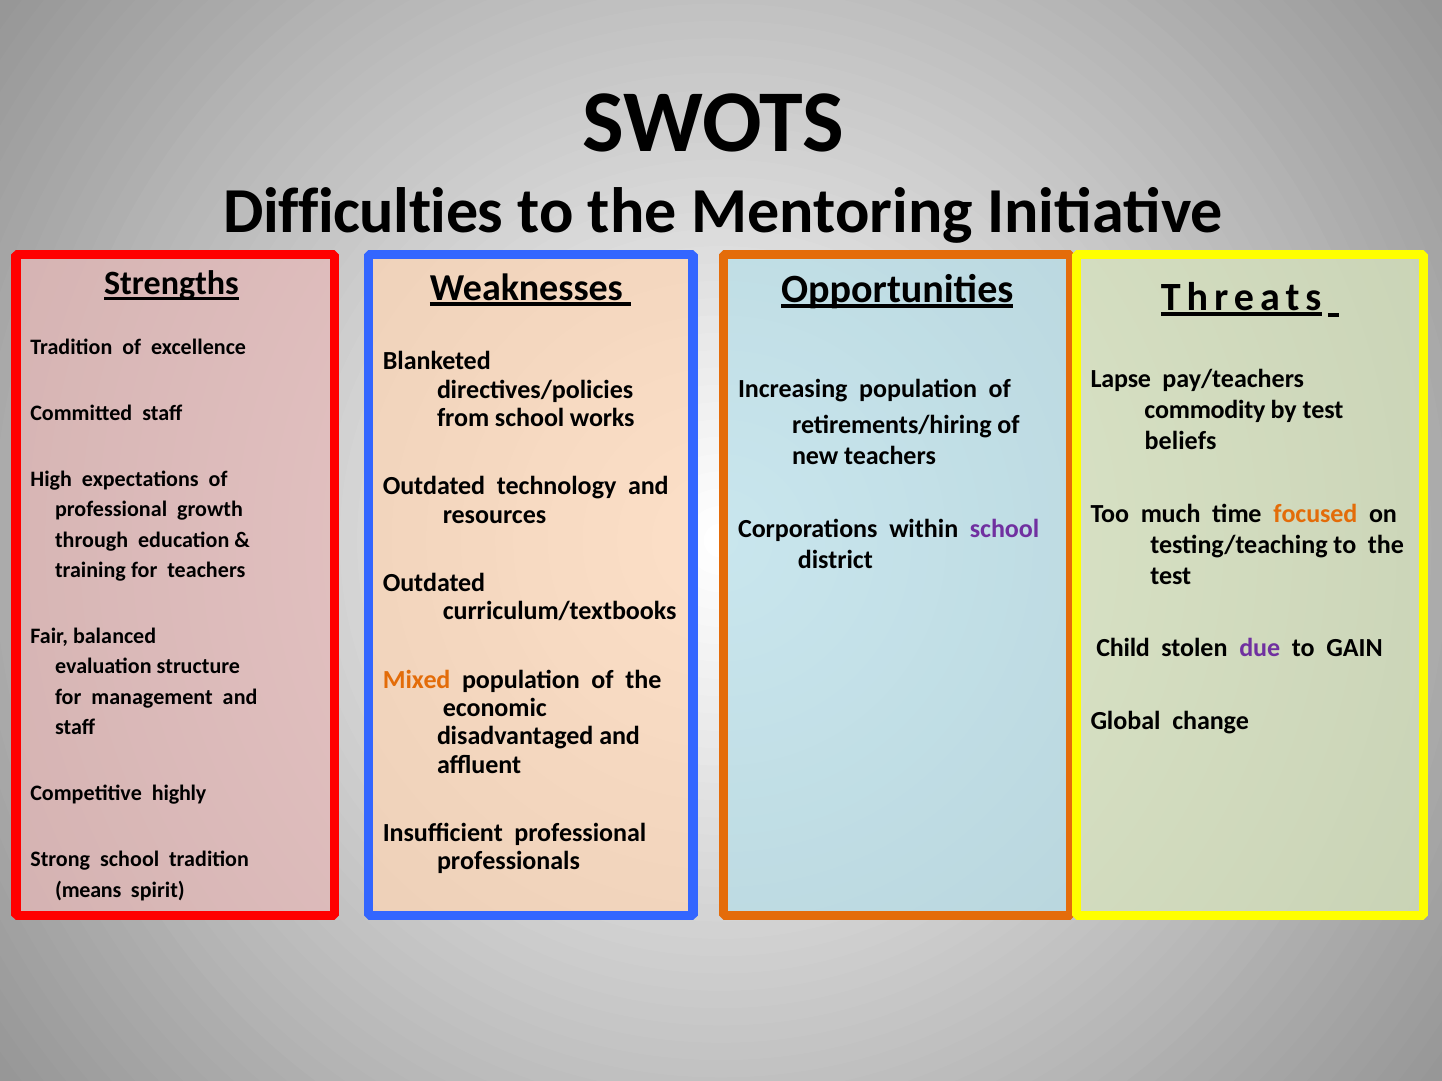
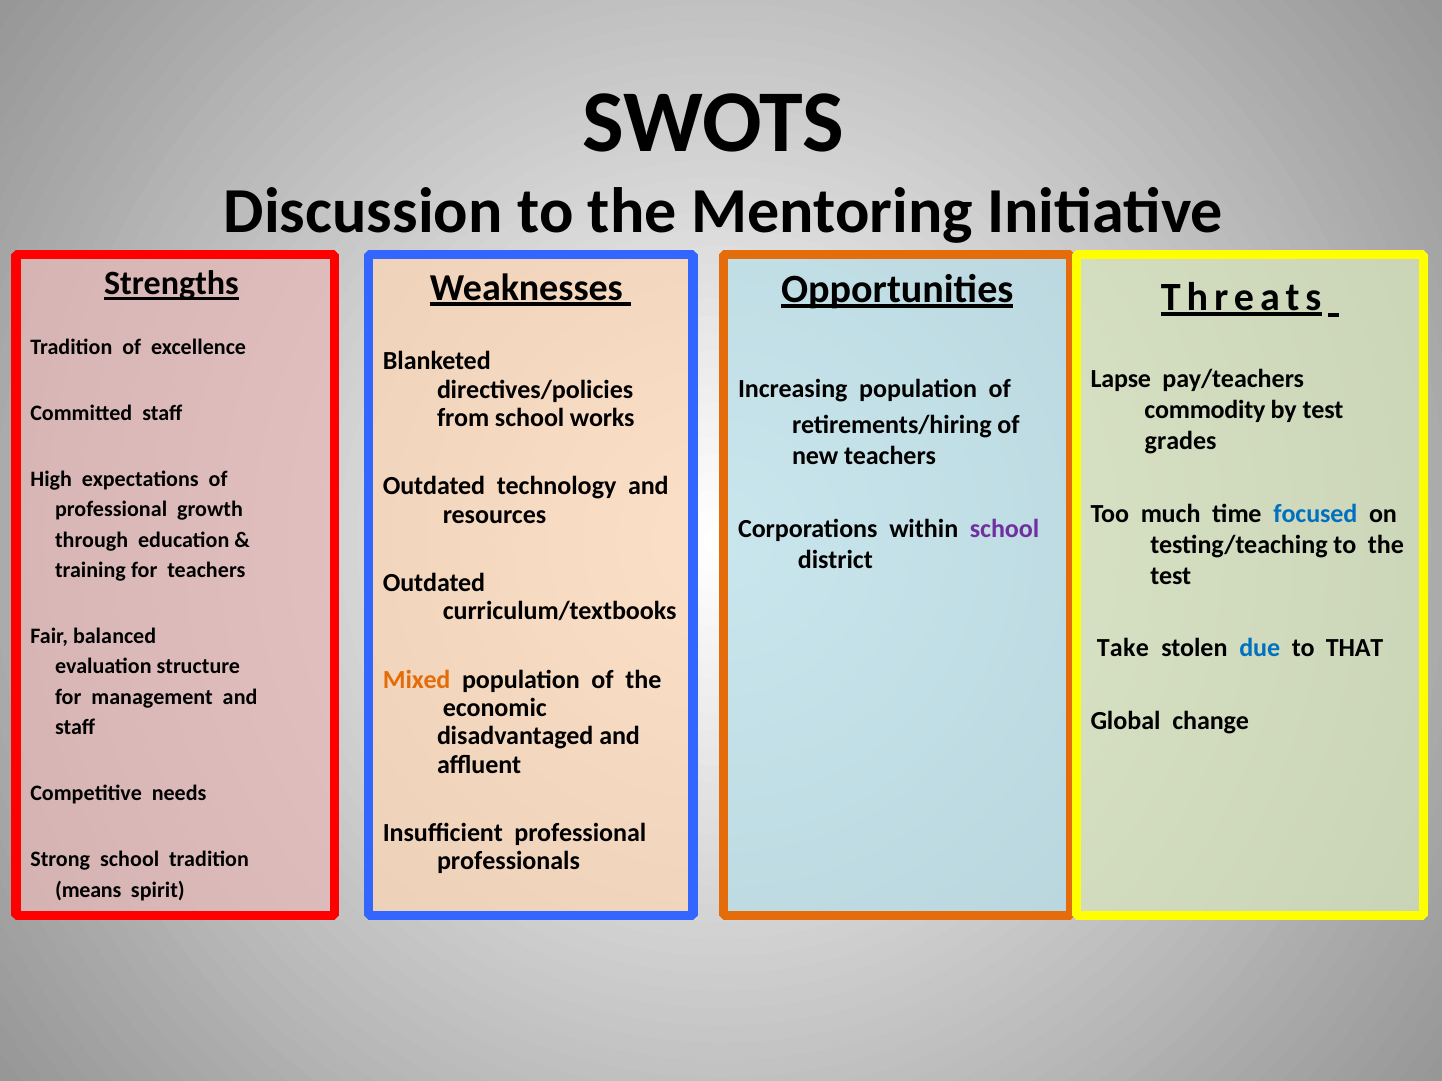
Difficulties: Difficulties -> Discussion (363, 212)
beliefs: beliefs -> grades (1181, 441)
focused colour: orange -> blue (1315, 514)
Child: Child -> Take (1123, 649)
due colour: purple -> blue (1260, 649)
GAIN: GAIN -> THAT (1355, 649)
highly: highly -> needs (179, 794)
